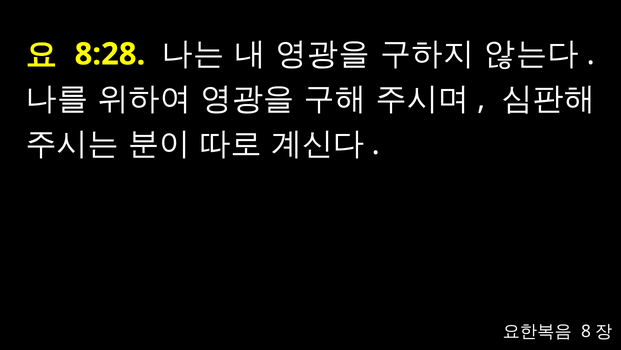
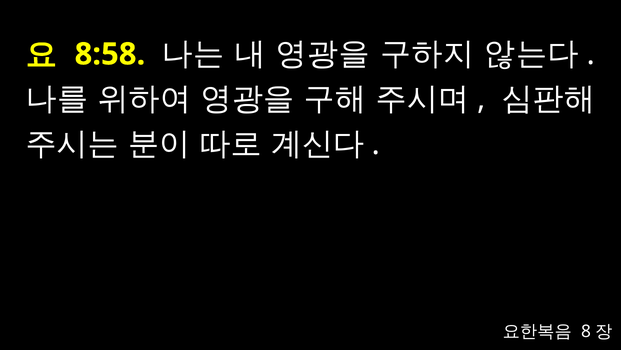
8:28: 8:28 -> 8:58 (110, 54)
